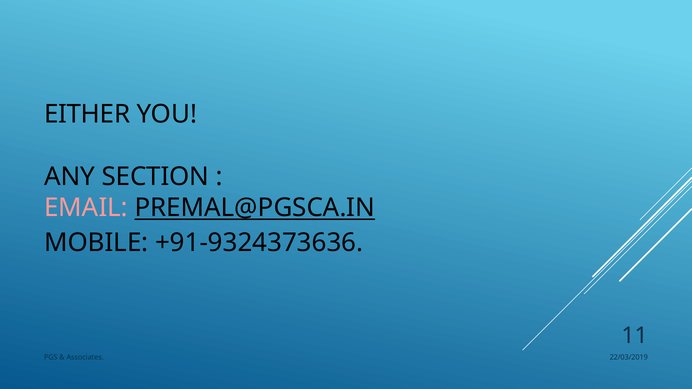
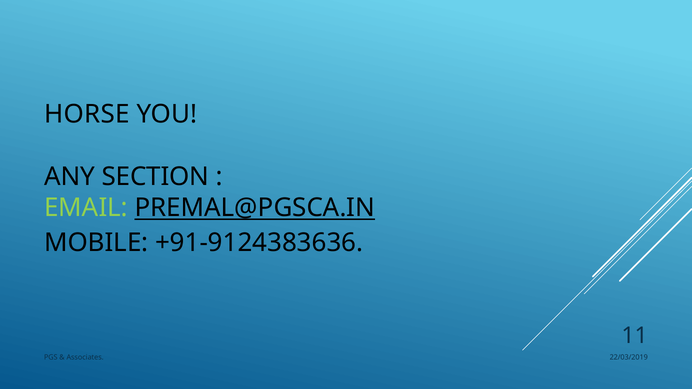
EITHER: EITHER -> HORSE (87, 114)
EMAIL colour: pink -> light green (86, 208)
+91-9324373636: +91-9324373636 -> +91-9124383636 (259, 243)
